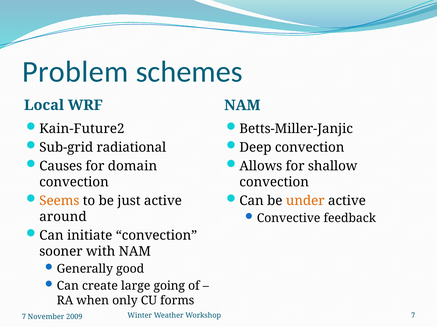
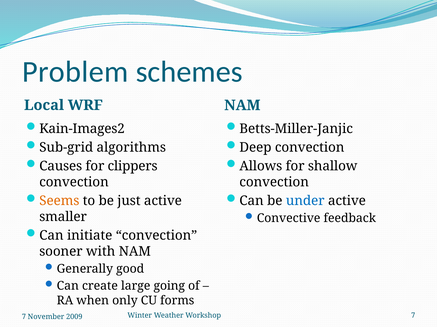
Kain-Future2: Kain-Future2 -> Kain-Images2 (82, 129)
radiational: radiational -> algorithms (131, 148)
domain: domain -> clippers (133, 166)
under colour: orange -> blue (305, 201)
around: around -> smaller (63, 217)
